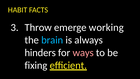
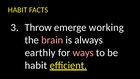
brain colour: light blue -> pink (52, 40)
hinders: hinders -> earthly (40, 53)
fixing: fixing -> habit (36, 65)
